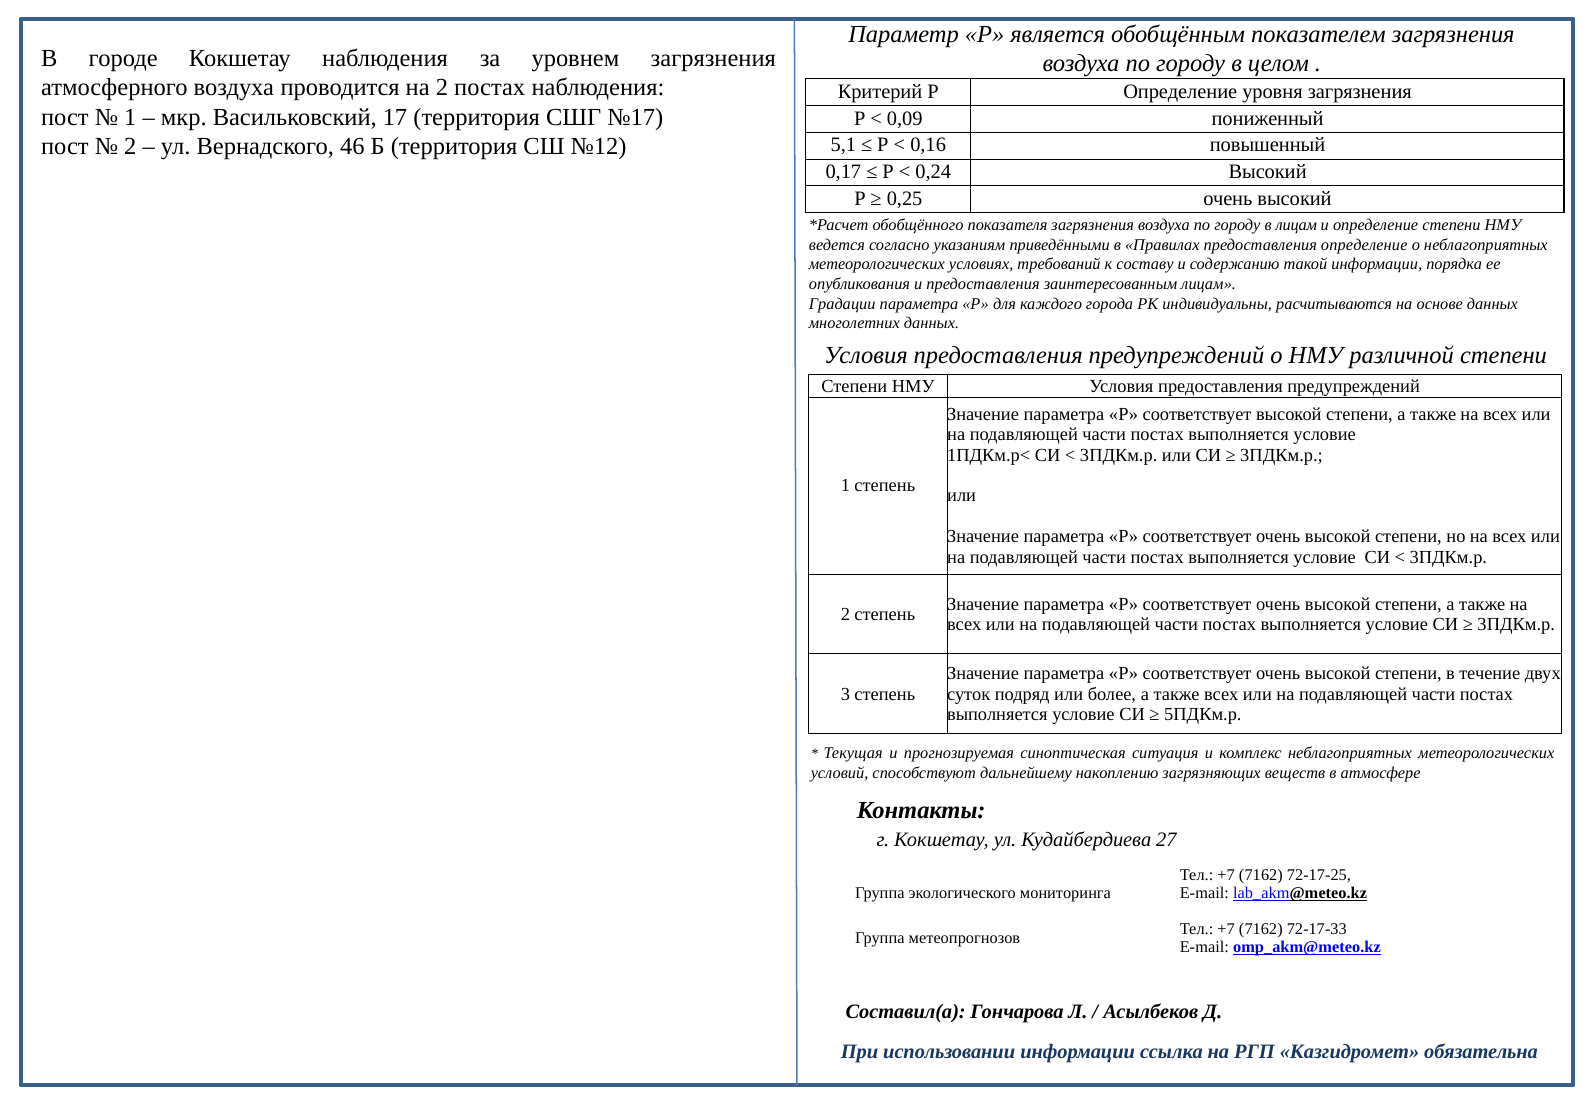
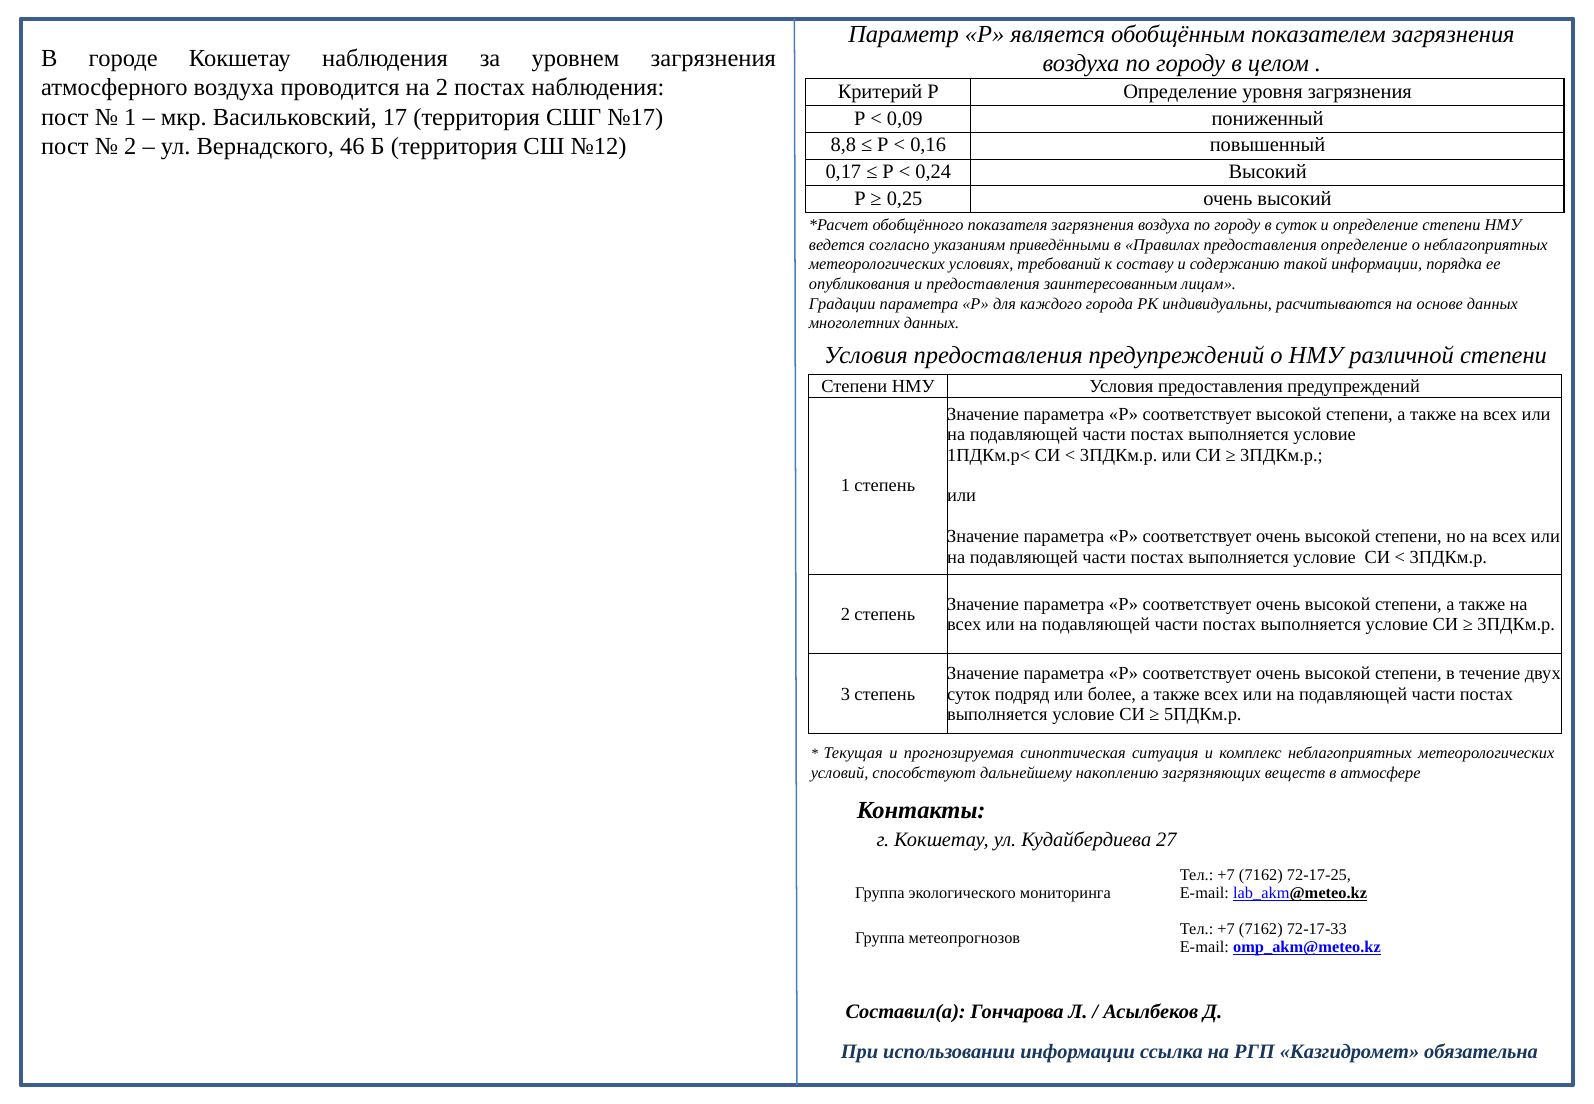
5,1: 5,1 -> 8,8 (843, 145)
в лицам: лицам -> суток (1296, 225)
